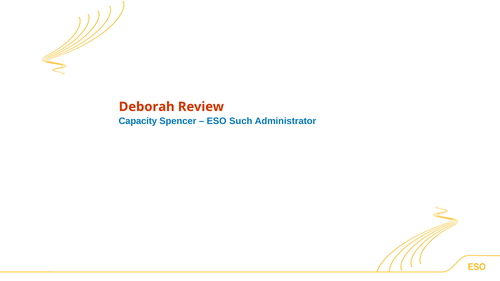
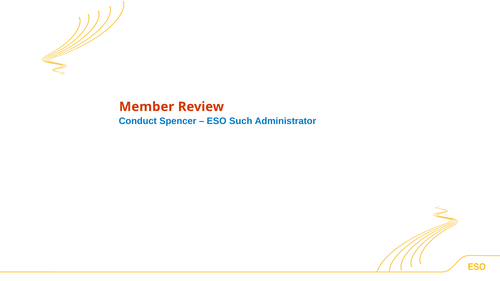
Deborah: Deborah -> Member (147, 107)
Capacity: Capacity -> Conduct (138, 121)
